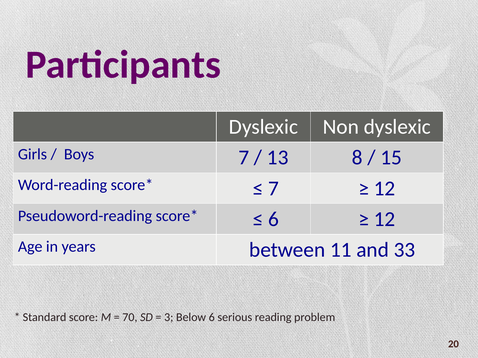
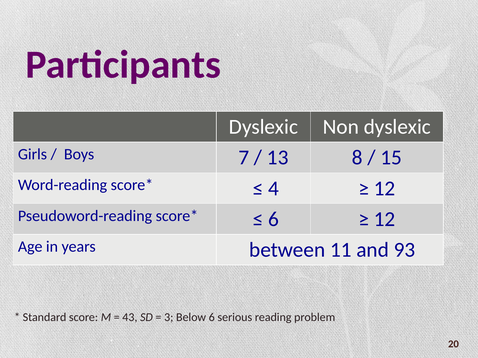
7: 7 -> 4 (274, 189)
33: 33 -> 93 (404, 250)
70: 70 -> 43 (130, 318)
